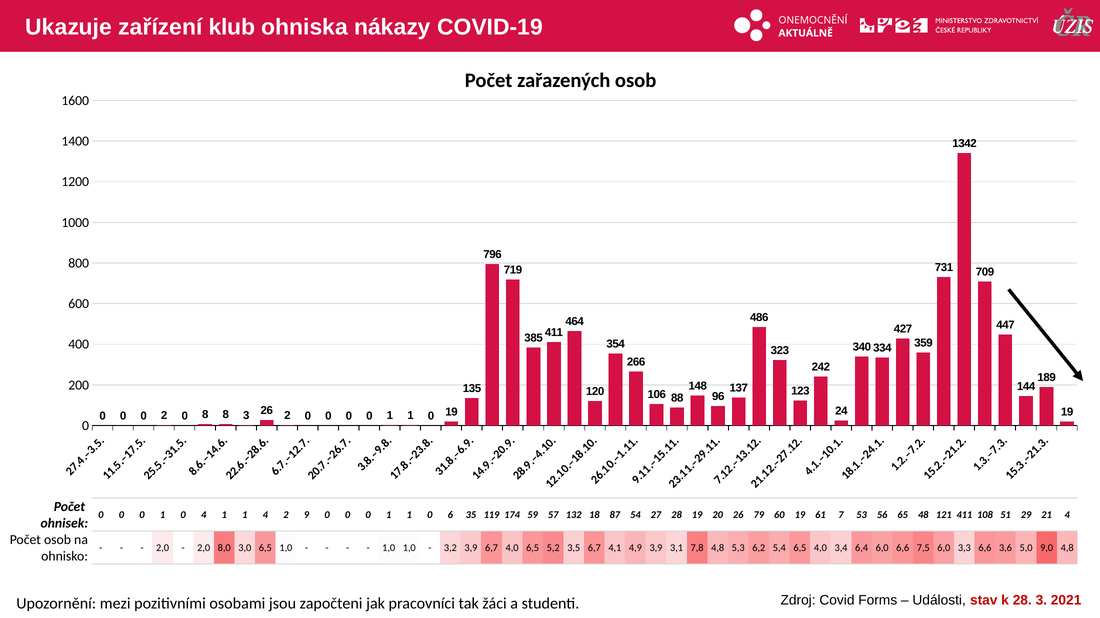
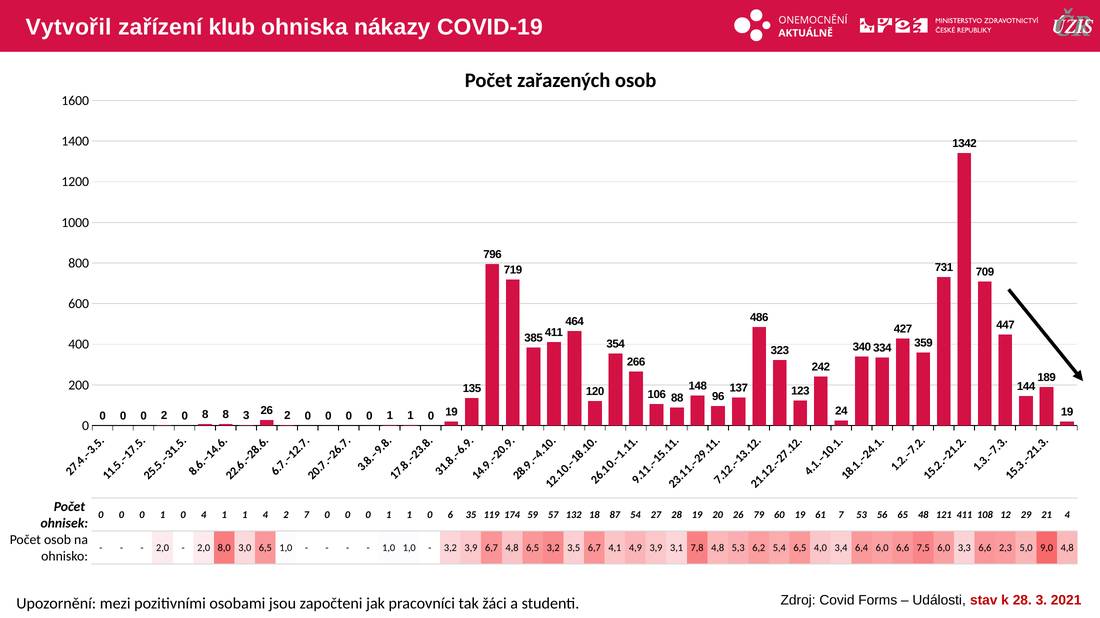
Ukazuje: Ukazuje -> Vytvořil (69, 27)
4 2 9: 9 -> 7 (306, 515)
51: 51 -> 12 (1005, 515)
6,7 4,0: 4,0 -> 4,8 (512, 548)
6,5 5,2: 5,2 -> 3,2 (553, 548)
3,6: 3,6 -> 2,3 (1005, 548)
